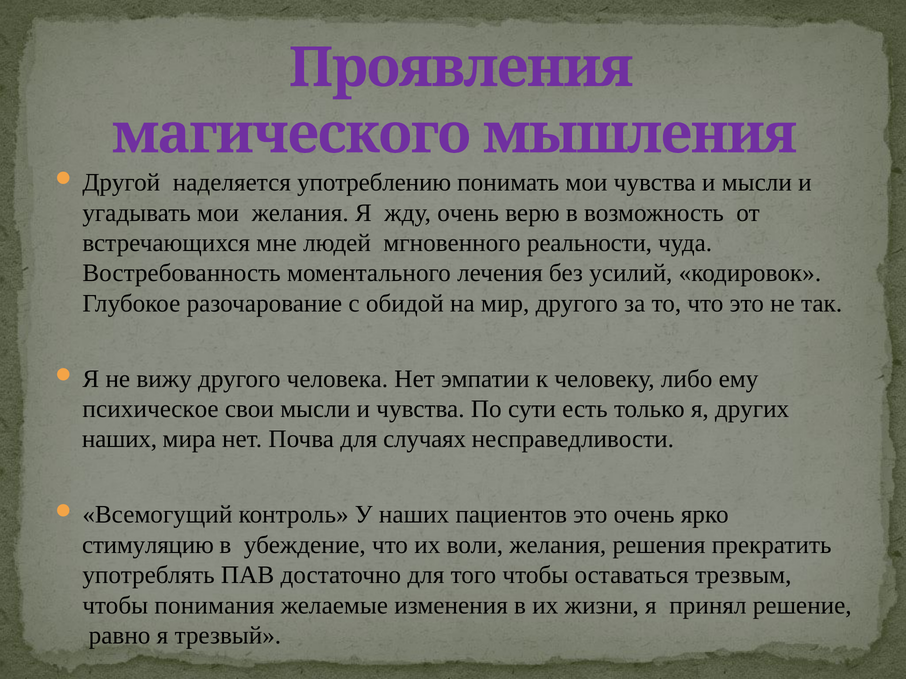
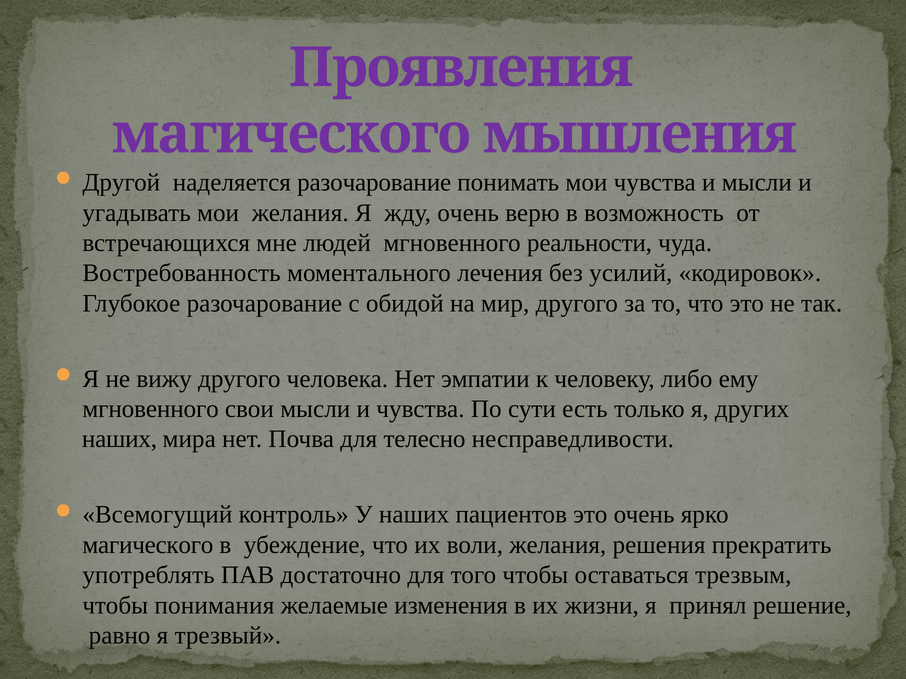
наделяется употреблению: употреблению -> разочарование (374, 183)
психическое: психическое -> мгновенного (151, 409)
случаях: случаях -> телесно (425, 440)
стимуляцию: стимуляцию -> магического (148, 545)
